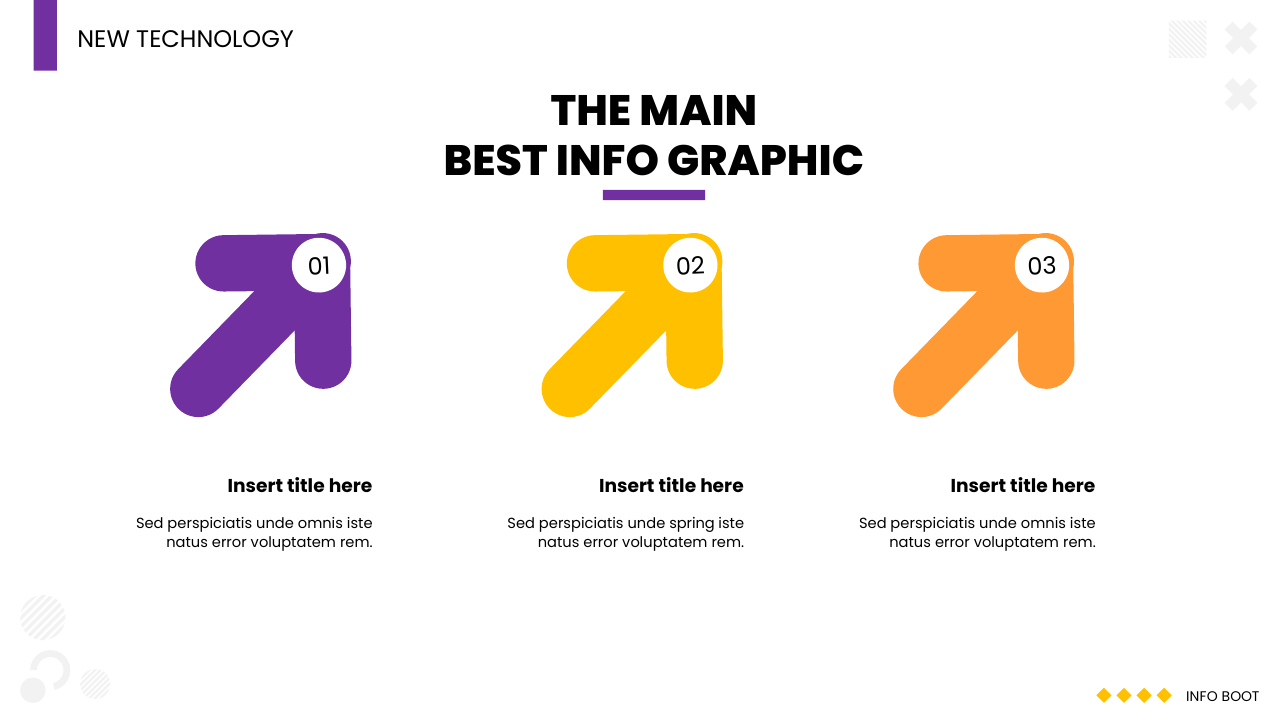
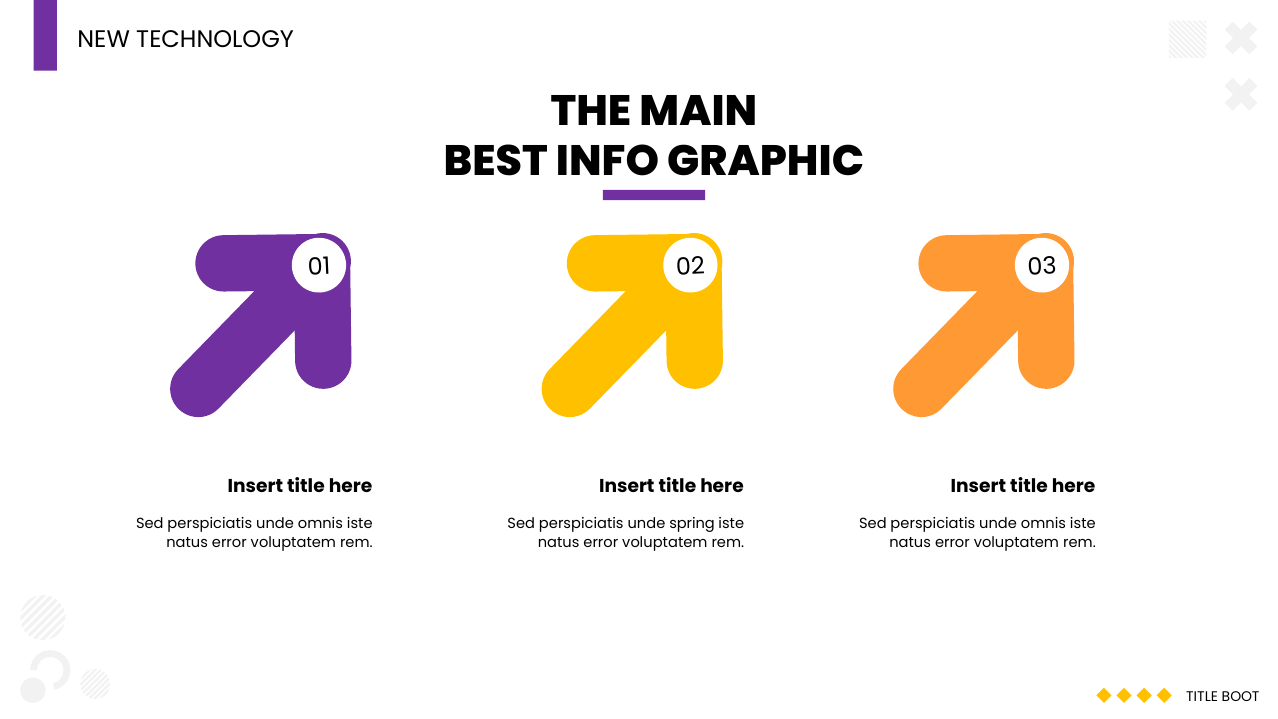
INFO: INFO -> TITLE (1202, 697)
